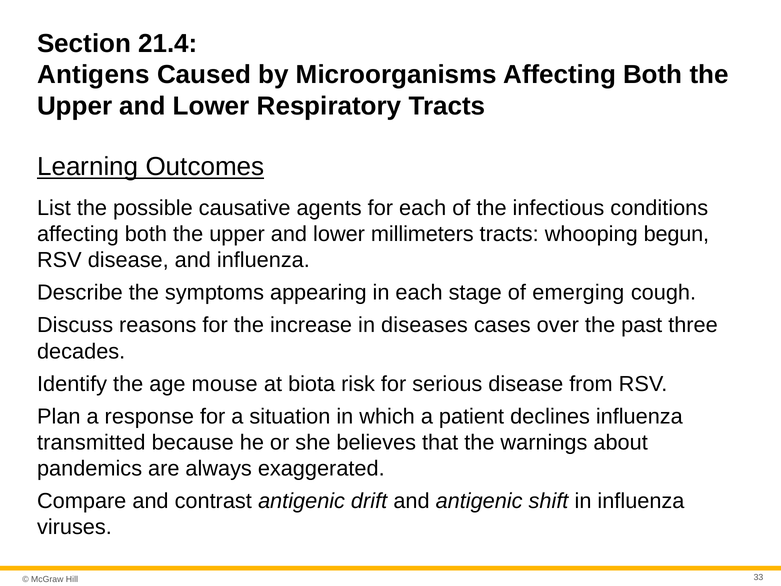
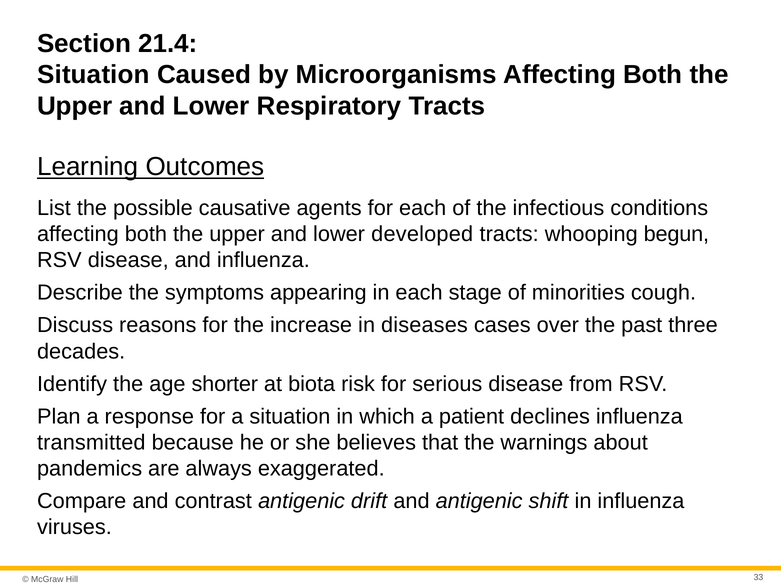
Antigens: Antigens -> Situation (93, 75)
millimeters: millimeters -> developed (422, 234)
emerging: emerging -> minorities (578, 293)
mouse: mouse -> shorter (225, 384)
